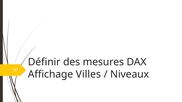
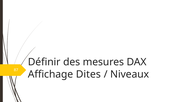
Villes: Villes -> Dites (88, 75)
